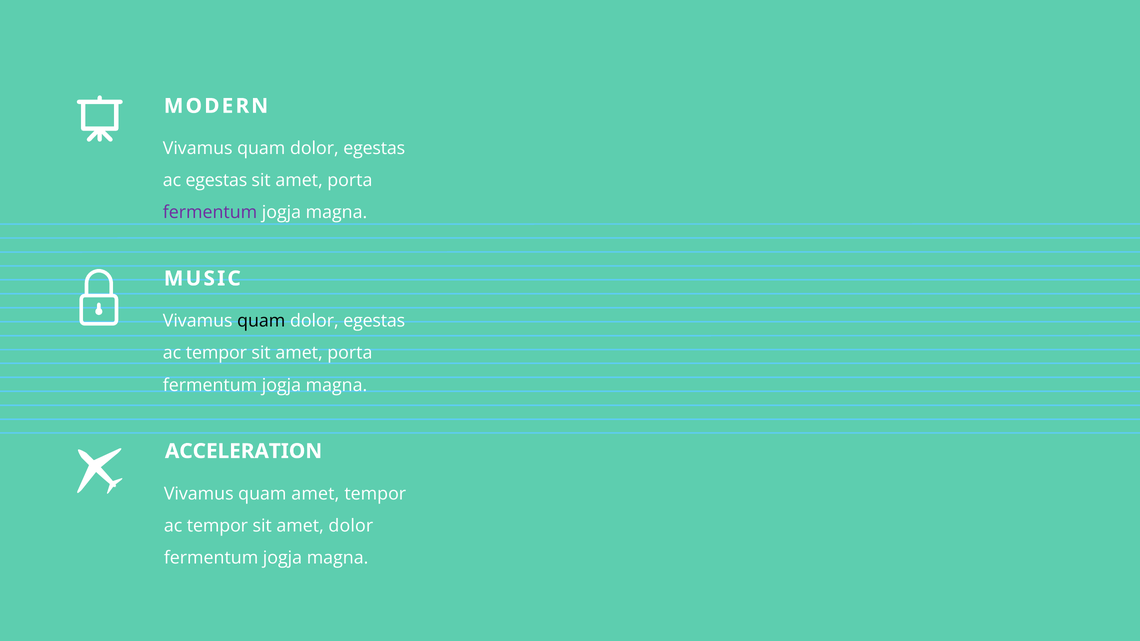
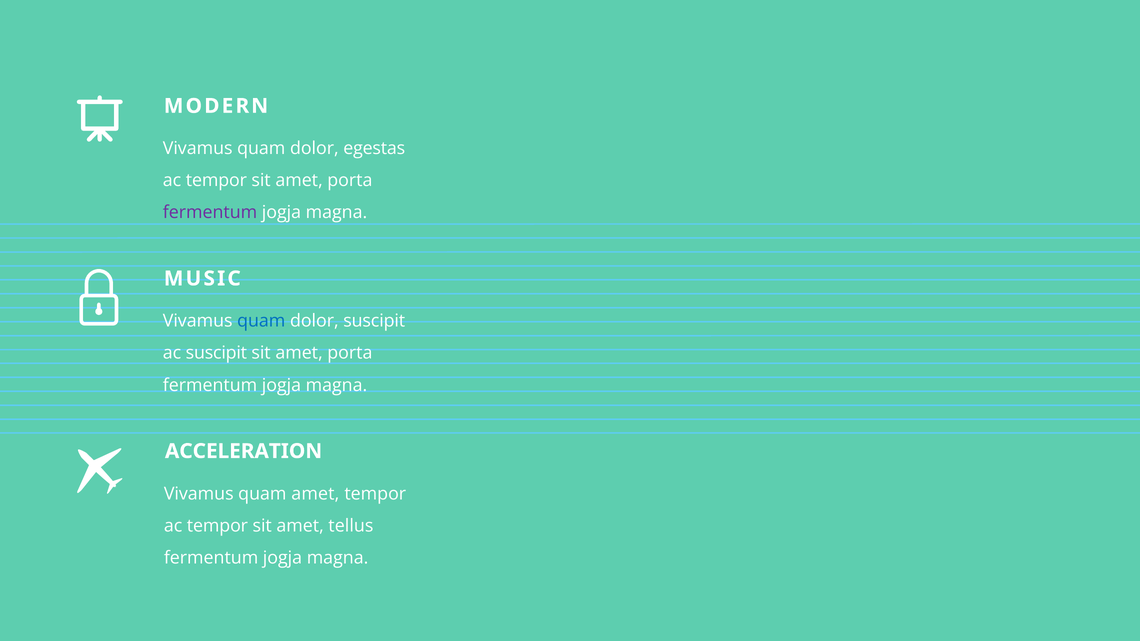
egestas: egestas -> tempor (216, 181)
quam colour: black -> blue (261, 321)
egestas: egestas -> suscipit (374, 321)
tempor: tempor -> suscipit (216, 353)
amet dolor: dolor -> tellus (351, 526)
